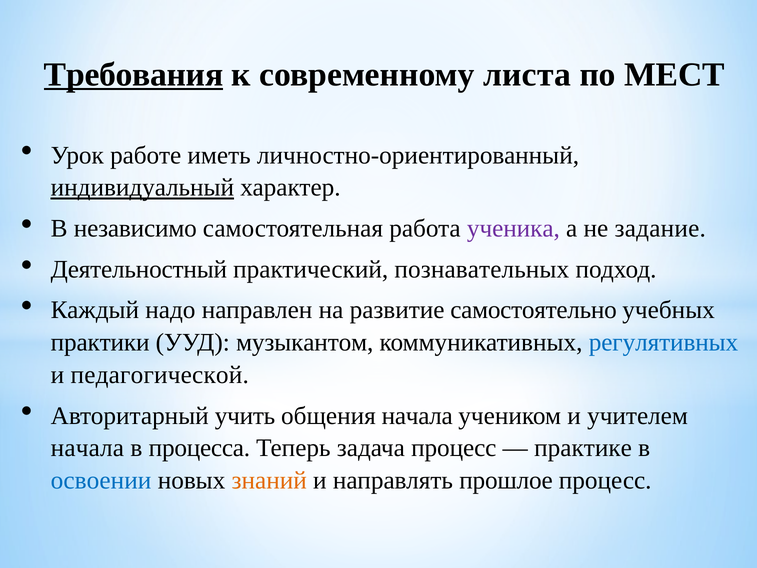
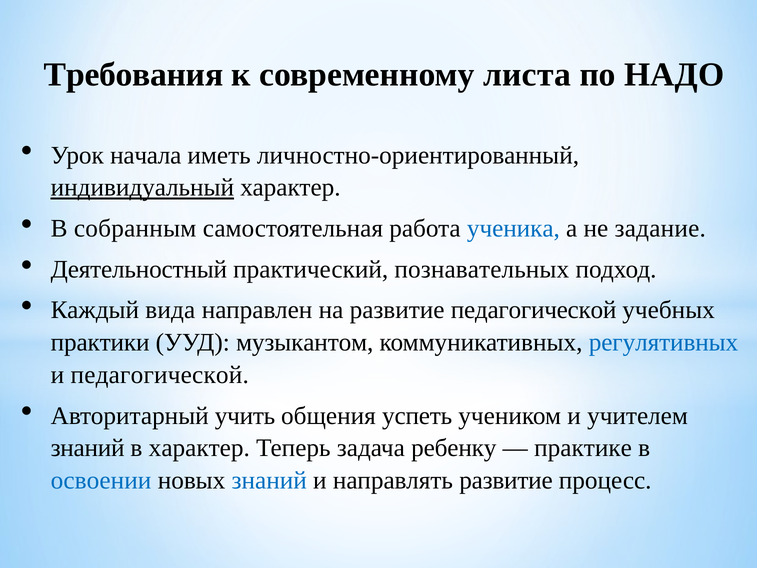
Требования underline: present -> none (134, 74)
МЕСТ: МЕСТ -> НАДО (674, 74)
работе: работе -> начала (146, 155)
независимо: независимо -> собранным (135, 228)
ученика colour: purple -> blue (513, 228)
надо: надо -> вида (170, 310)
развитие самостоятельно: самостоятельно -> педагогической (534, 310)
общения начала: начала -> успеть (417, 416)
начала: начала -> знаний (88, 448)
в процесса: процесса -> характер (199, 448)
задача процесс: процесс -> ребенку (454, 448)
знаний colour: orange -> blue (269, 480)
направлять прошлое: прошлое -> развитие (506, 480)
